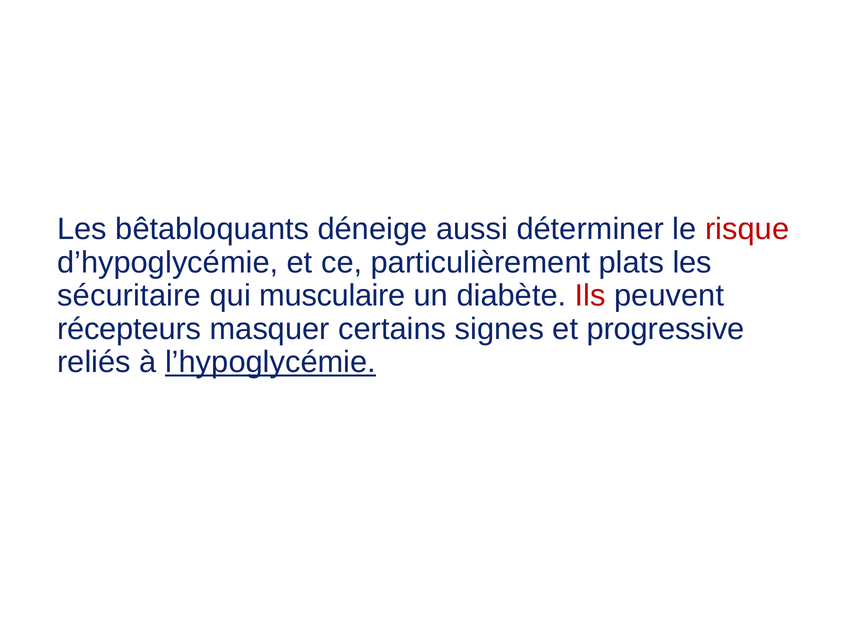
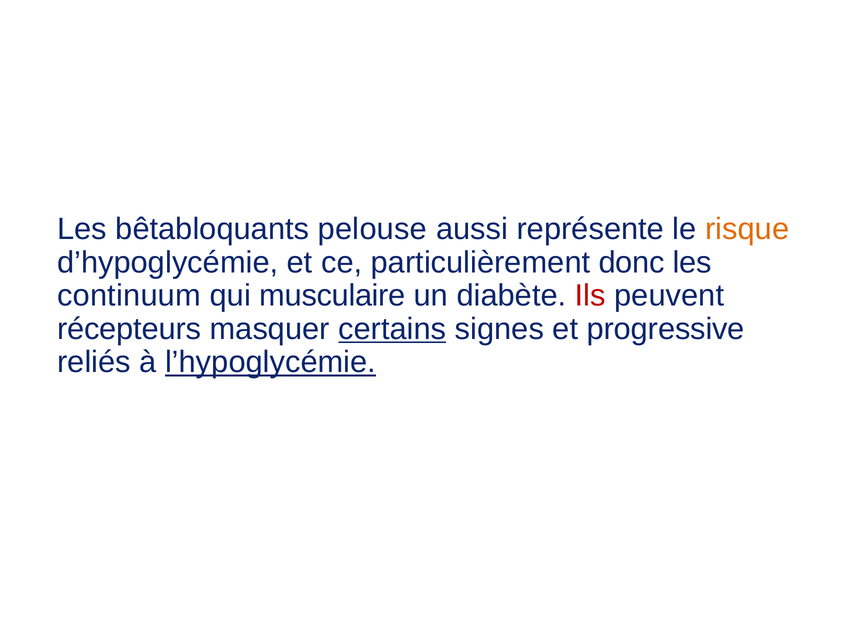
déneige: déneige -> pelouse (372, 229)
déterminer: déterminer -> représente (590, 229)
risque colour: red -> orange (747, 229)
plats: plats -> donc (632, 263)
sécuritaire: sécuritaire -> continuum (129, 296)
certains underline: none -> present (392, 329)
